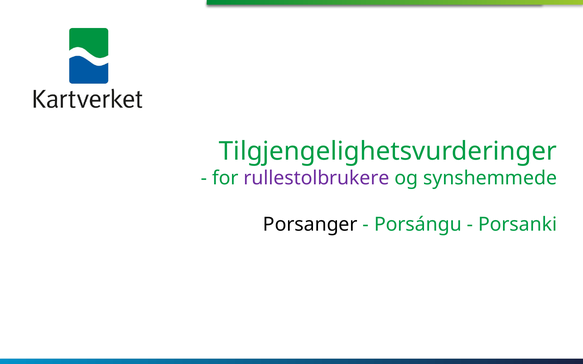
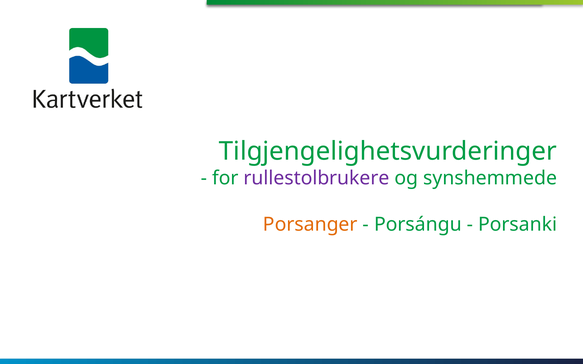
Porsanger colour: black -> orange (310, 225)
